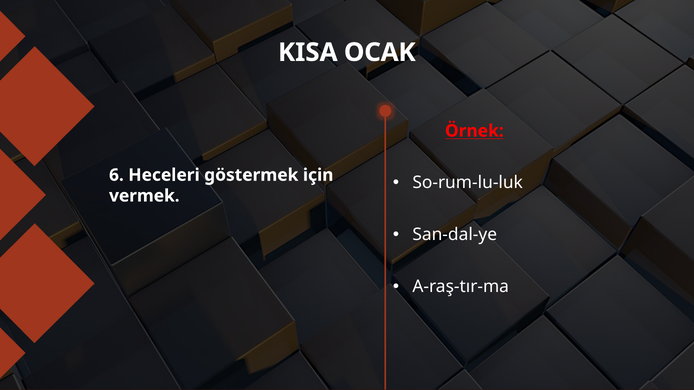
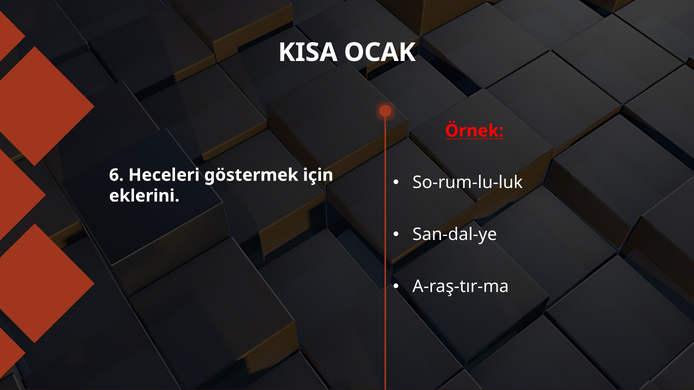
vermek: vermek -> eklerini (144, 196)
